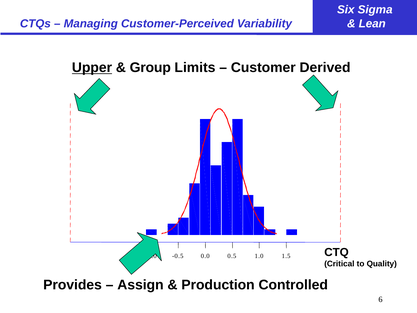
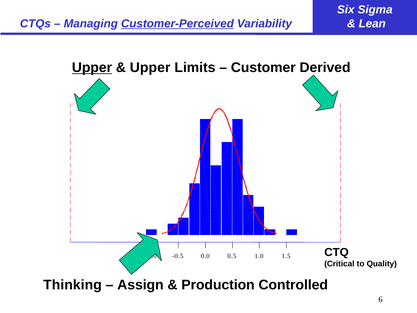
Customer-Perceived underline: none -> present (177, 24)
Group: Group -> Upper (150, 68)
Provides: Provides -> Thinking (72, 285)
